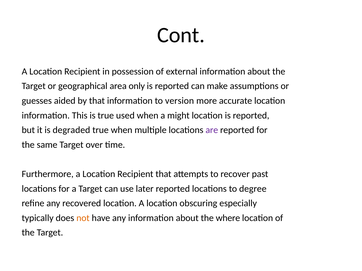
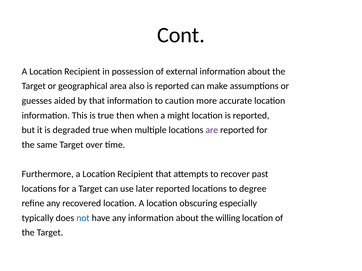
only: only -> also (137, 86)
version: version -> caution (180, 101)
used: used -> then (125, 116)
not colour: orange -> blue (83, 218)
where: where -> willing (228, 218)
